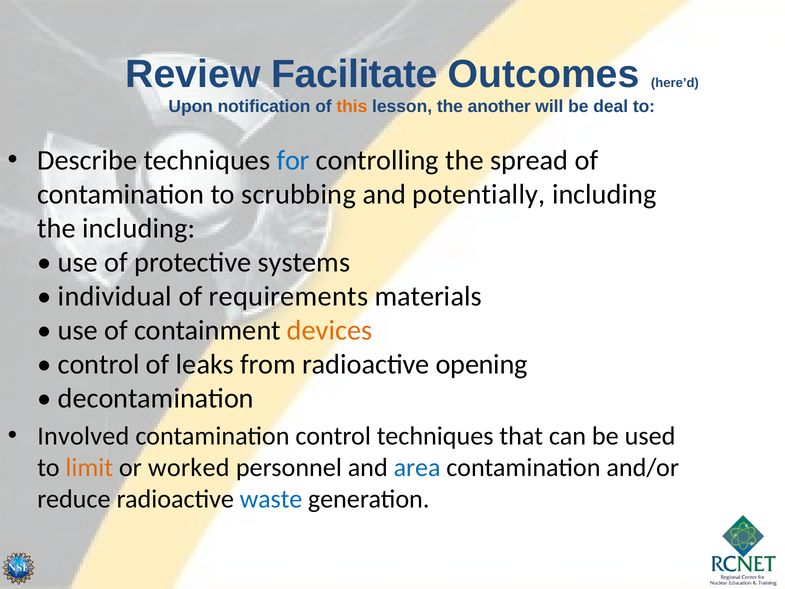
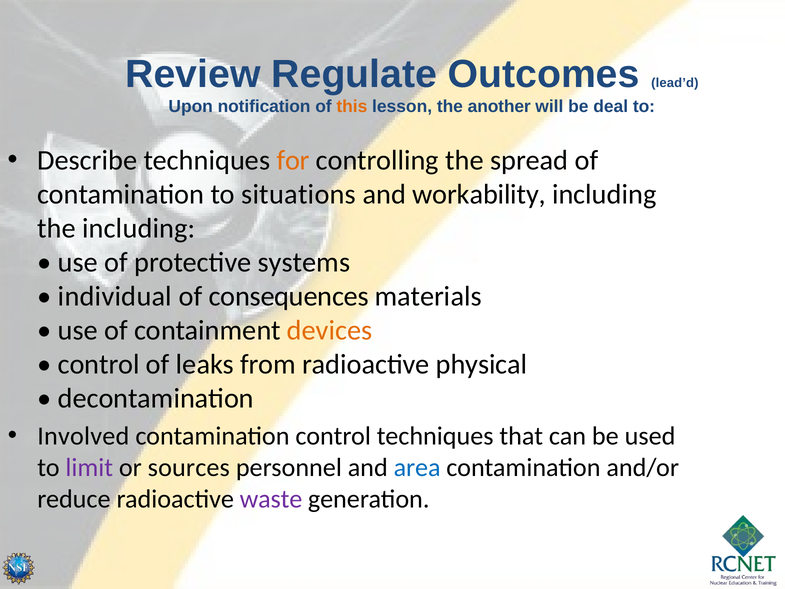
Facilitate: Facilitate -> Regulate (354, 74)
here’d: here’d -> lead’d (675, 83)
for colour: blue -> orange (293, 160)
scrubbing: scrubbing -> situations (299, 194)
potentially: potentially -> workability (479, 194)
requirements: requirements -> consequences (289, 296)
opening: opening -> physical (482, 364)
limit colour: orange -> purple (89, 467)
worked: worked -> sources (189, 467)
waste colour: blue -> purple (271, 499)
